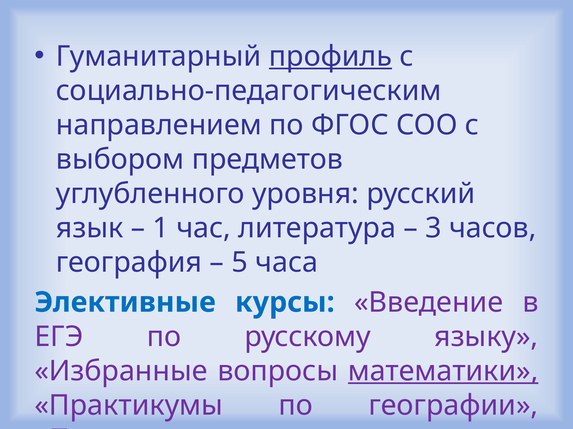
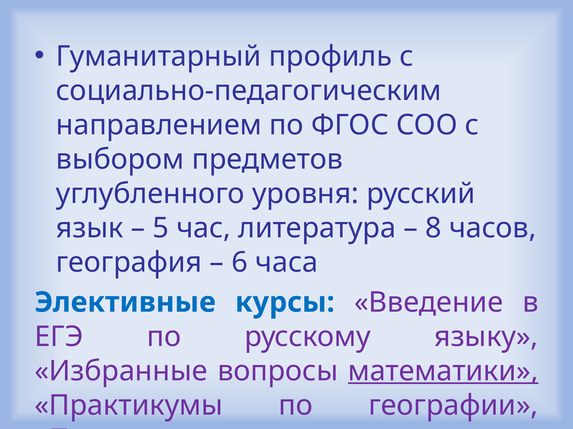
профиль underline: present -> none (330, 56)
1: 1 -> 5 (161, 228)
3: 3 -> 8 (433, 228)
5: 5 -> 6 (240, 263)
